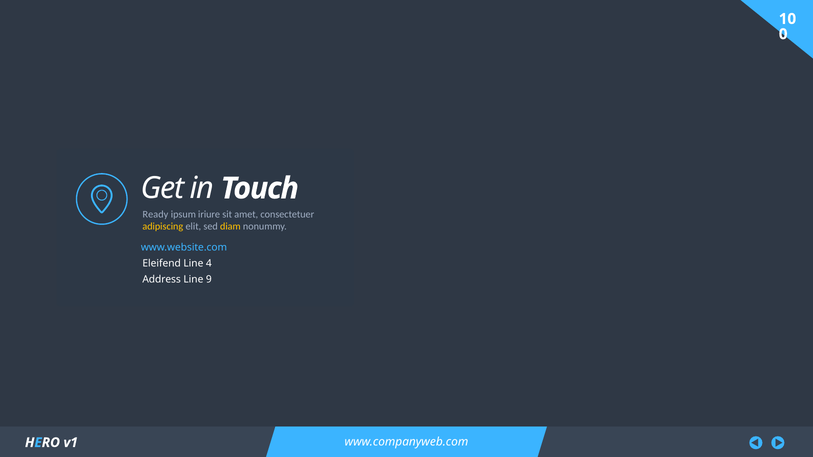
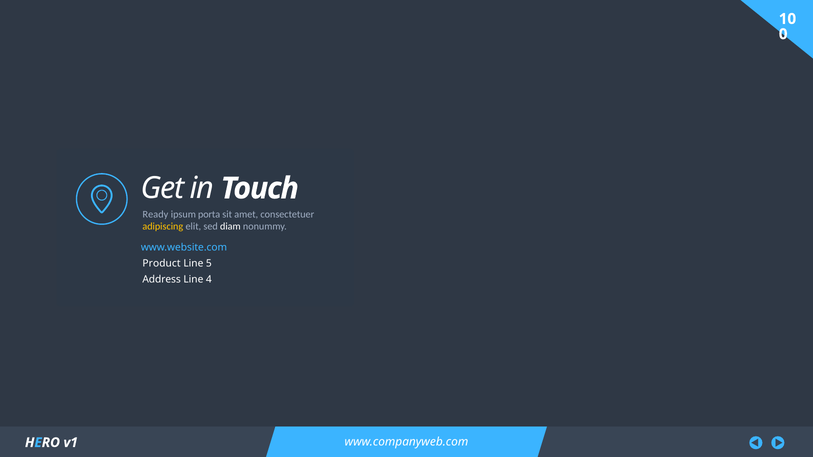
iriure: iriure -> porta (209, 215)
diam colour: yellow -> white (230, 227)
Eleifend: Eleifend -> Product (162, 264)
4: 4 -> 5 (209, 264)
9: 9 -> 4 (209, 280)
